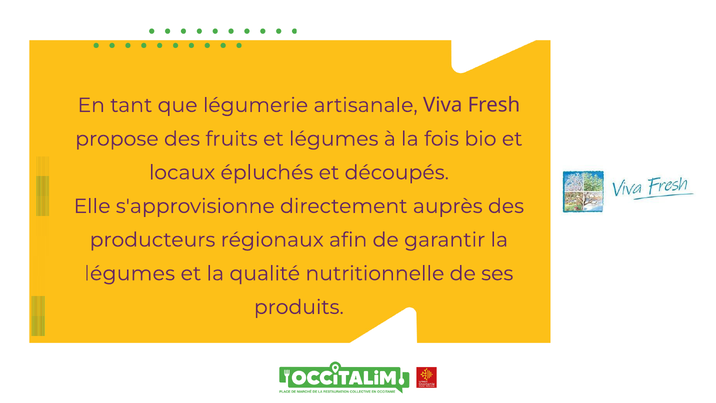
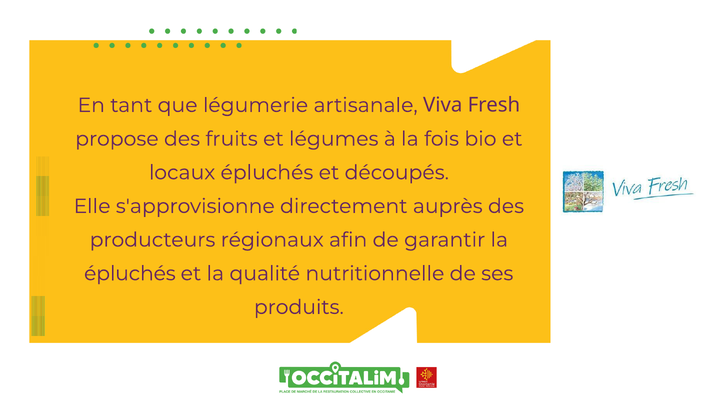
légumes: légumes -> épluchés (130, 273)
